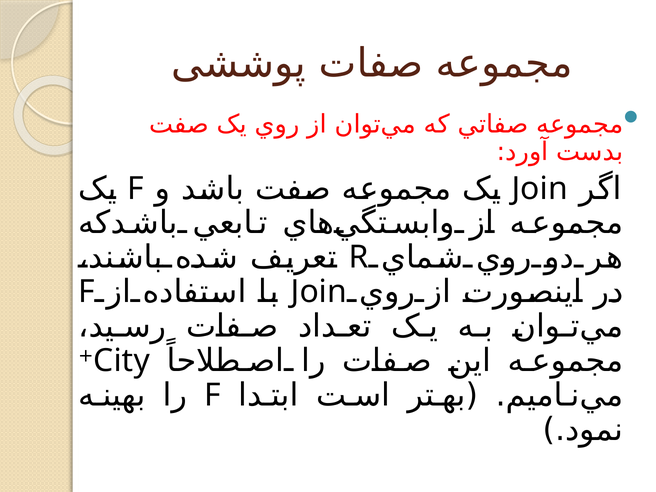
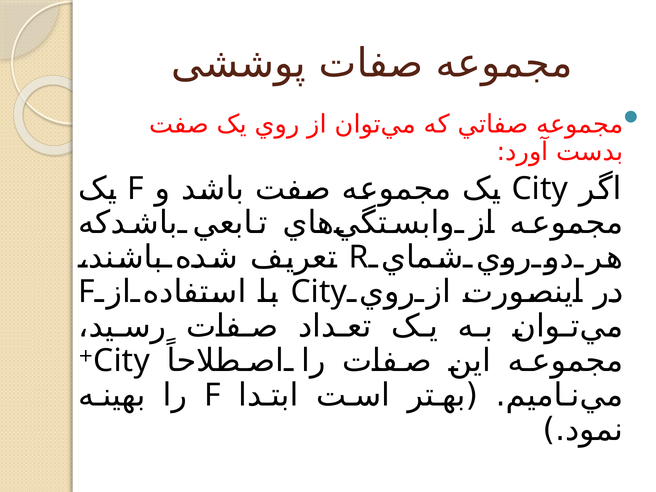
Join: Join -> City (540, 188)
Join: Join -> City (319, 292)
